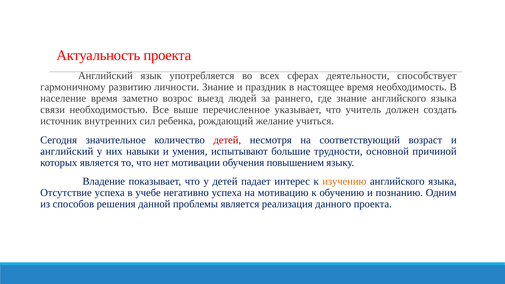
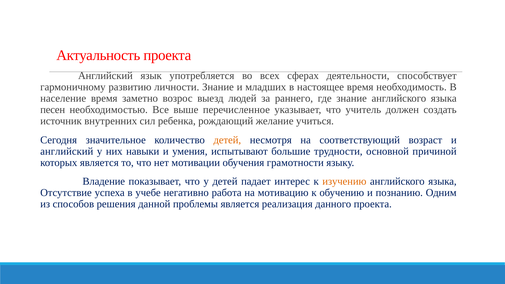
праздник: праздник -> младших (266, 87)
связи: связи -> песен (53, 110)
детей colour: red -> orange (227, 140)
повышением: повышением -> грамотности (295, 163)
негативно успеха: успеха -> работа (227, 193)
